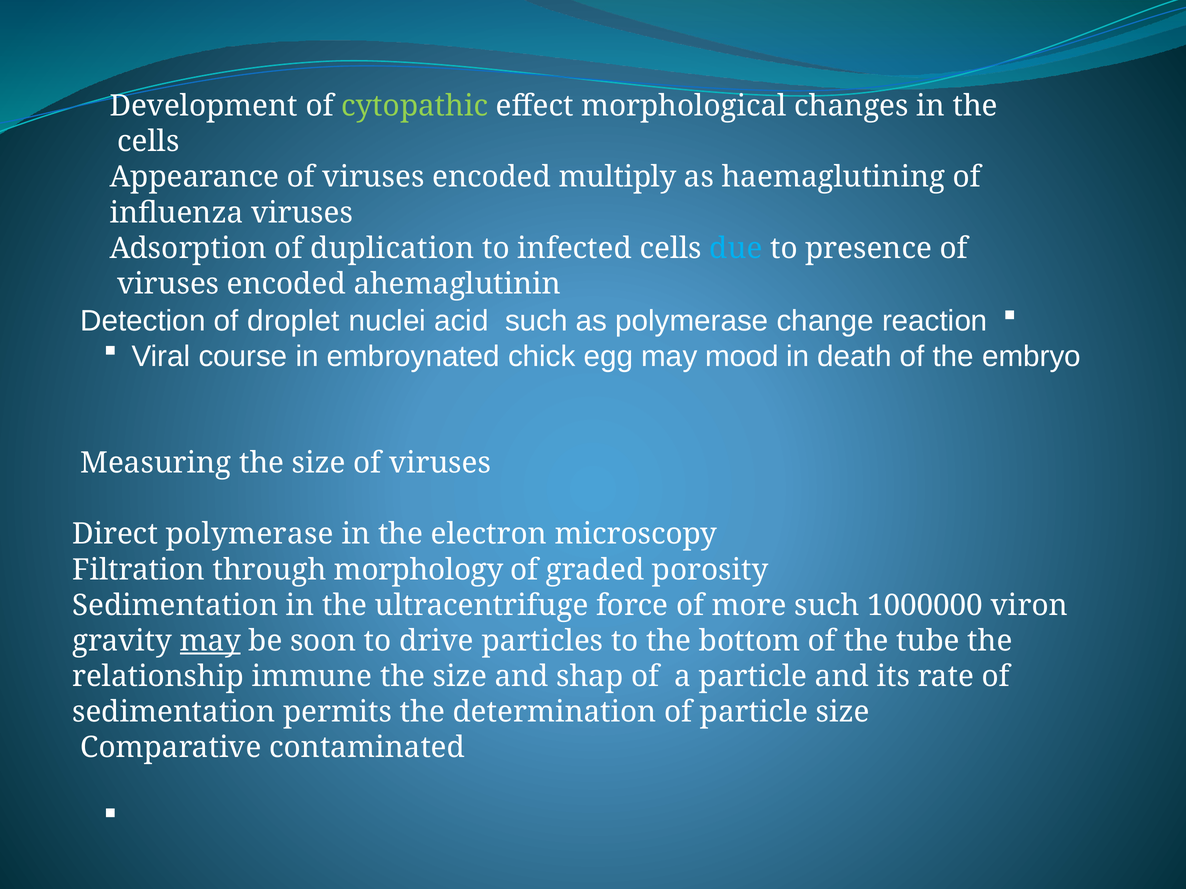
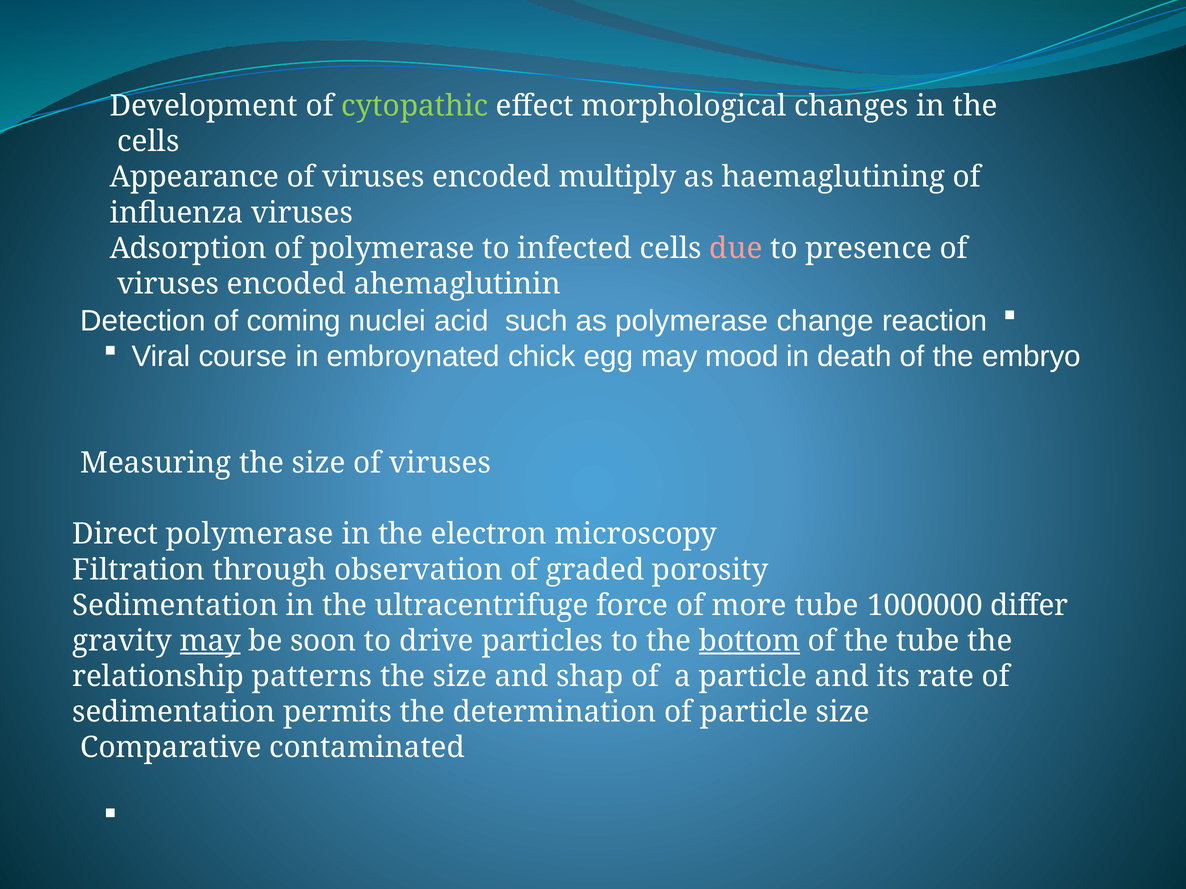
of duplication: duplication -> polymerase (392, 248)
due colour: light blue -> pink (736, 248)
droplet: droplet -> coming (294, 321)
morphology: morphology -> observation (418, 570)
more such: such -> tube (827, 606)
viron: viron -> differ (1029, 606)
bottom underline: none -> present (750, 641)
immune: immune -> patterns (312, 677)
